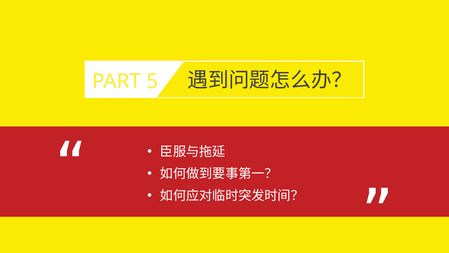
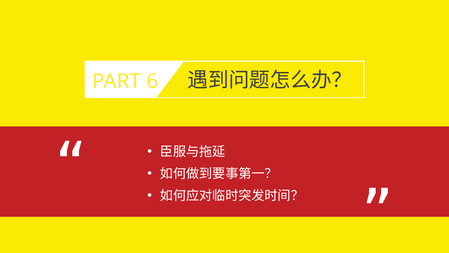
5: 5 -> 6 (152, 81)
